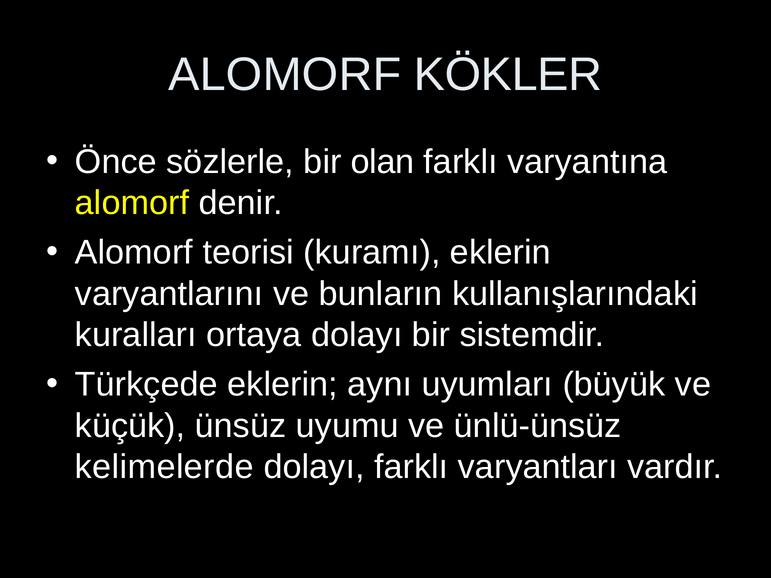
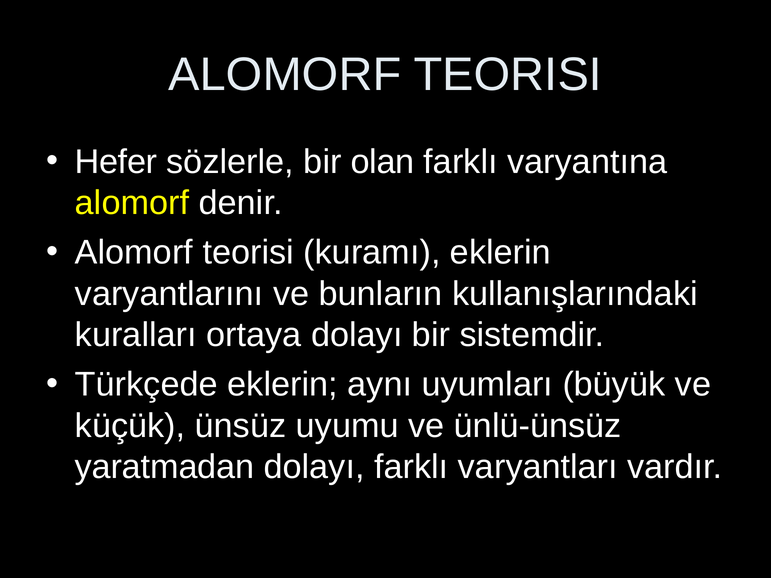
KÖKLER: KÖKLER -> TEORISI (508, 75)
Önce: Önce -> Hefer (116, 162)
kelimelerde: kelimelerde -> yaratmadan (165, 467)
